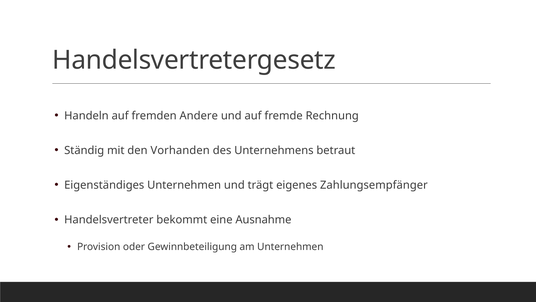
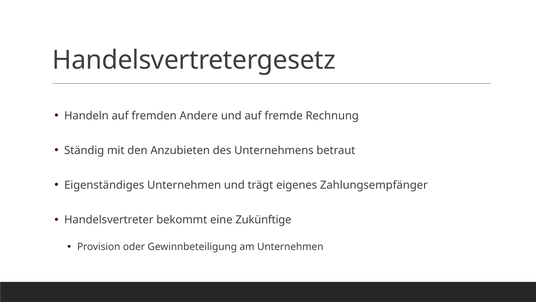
Vorhanden: Vorhanden -> Anzubieten (180, 150)
Ausnahme: Ausnahme -> Zukünftige (263, 220)
